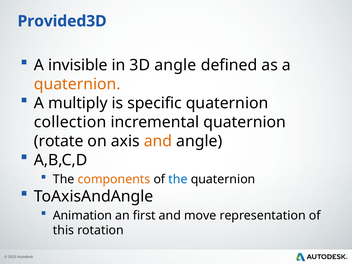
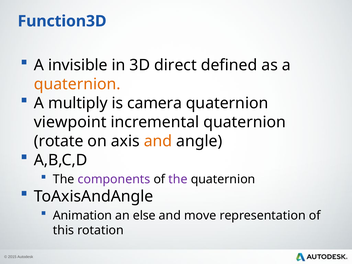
Provided3D: Provided3D -> Function3D (62, 21)
3D angle: angle -> direct (175, 65)
specific: specific -> camera (155, 103)
collection: collection -> viewpoint (70, 122)
components colour: orange -> purple (114, 179)
the colour: blue -> purple (178, 179)
first: first -> else (144, 215)
